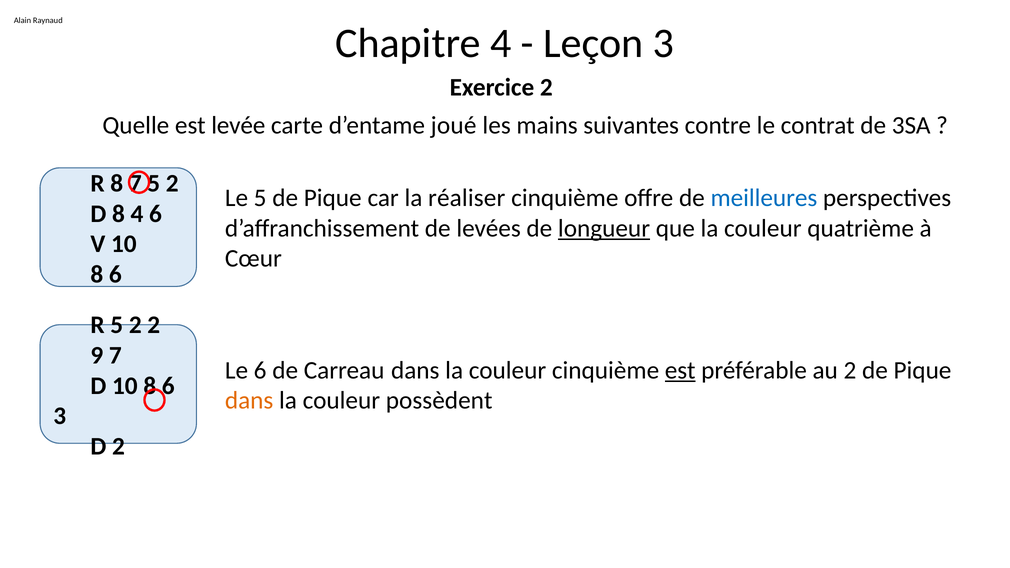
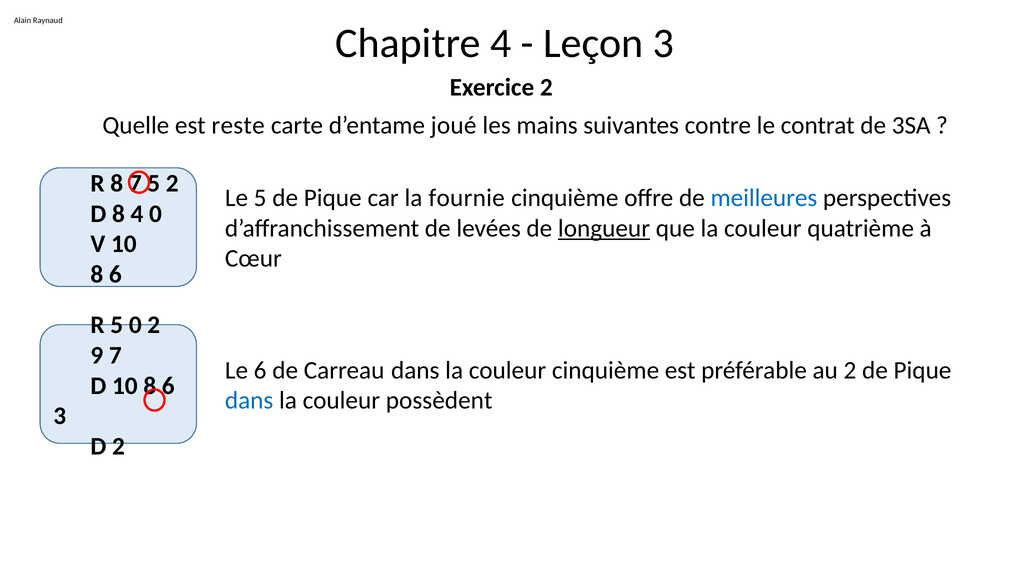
levée: levée -> reste (238, 125)
réaliser: réaliser -> fournie (467, 198)
4 6: 6 -> 0 (155, 214)
2: 2 -> 0 (135, 325)
est underline: present -> none (680, 370)
dans colour: orange -> blue (249, 401)
